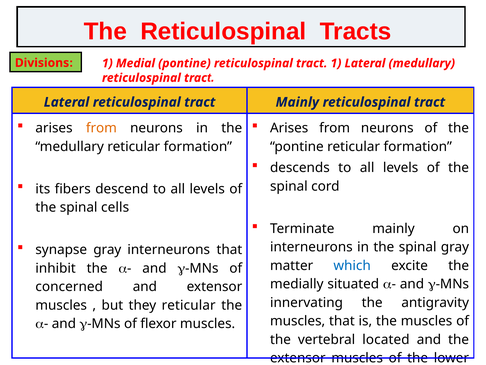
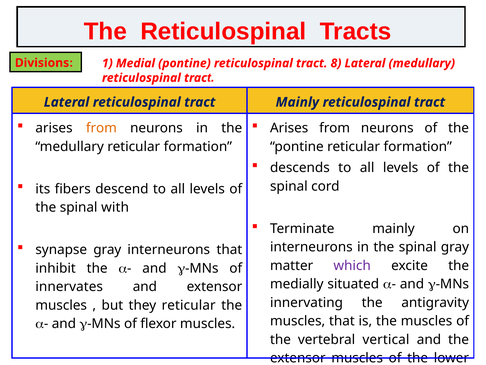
tract 1: 1 -> 8 (336, 63)
cells: cells -> with (115, 207)
which colour: blue -> purple (352, 265)
concerned: concerned -> innervates (69, 286)
located: located -> vertical (386, 339)
